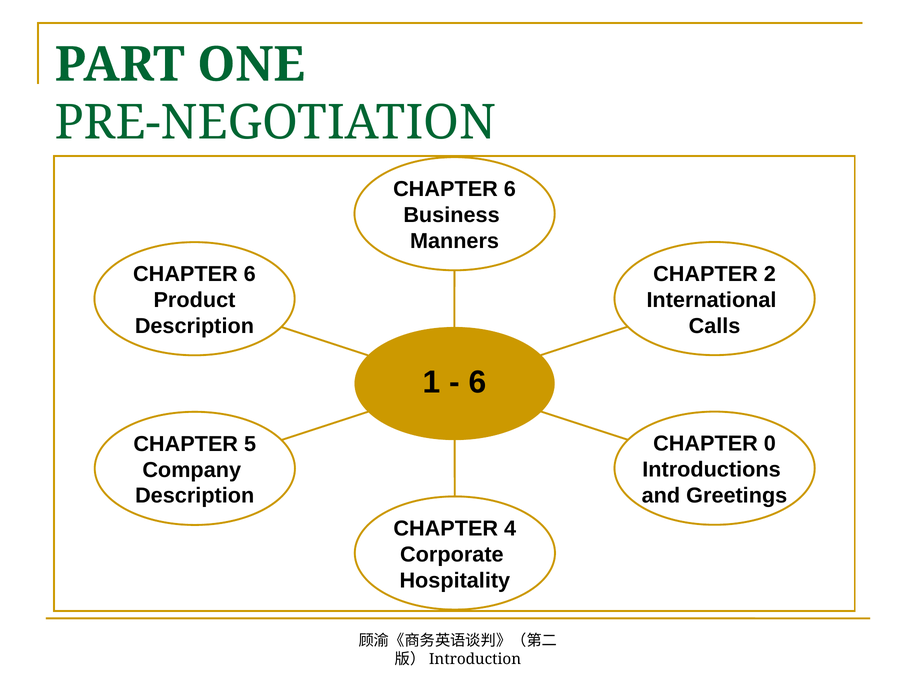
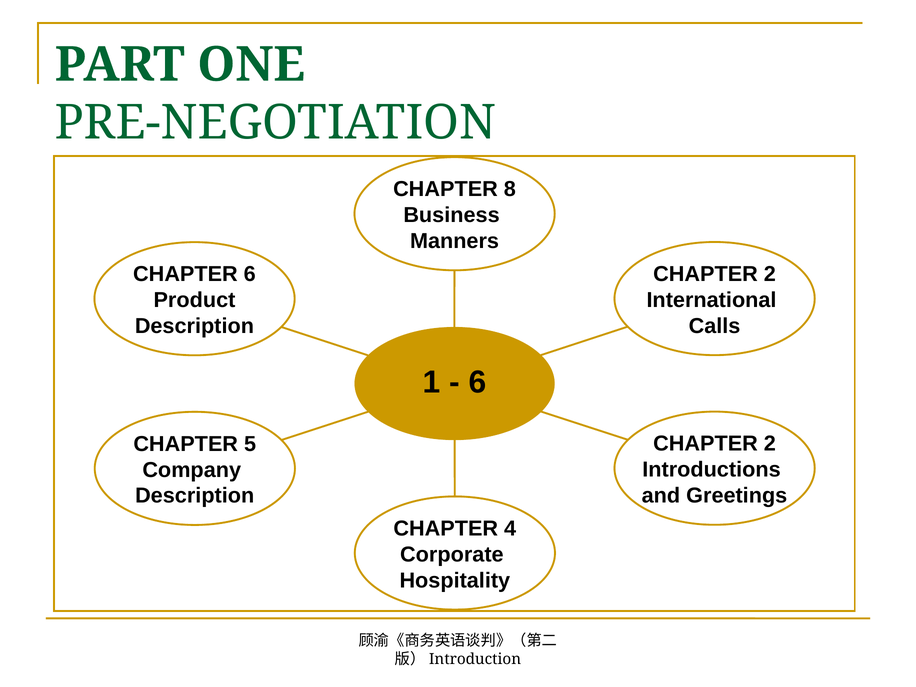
6: 6 -> 8 (510, 189)
0: 0 -> 2 (770, 444)
